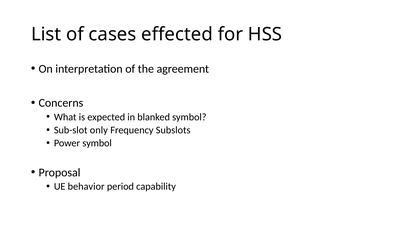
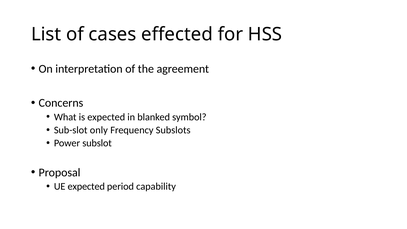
Power symbol: symbol -> subslot (97, 143)
UE behavior: behavior -> expected (86, 186)
